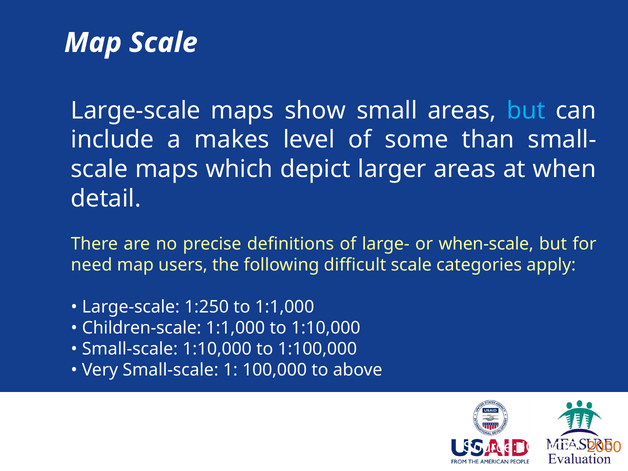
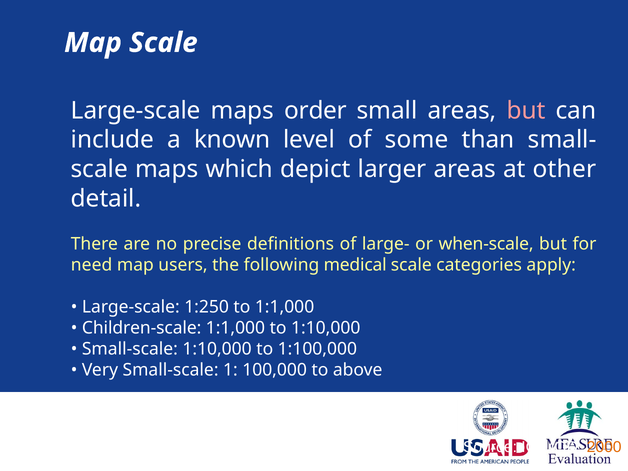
show: show -> order (316, 111)
but colour: light blue -> pink (526, 111)
makes: makes -> known (232, 140)
when: when -> other (565, 169)
difficult: difficult -> medical (355, 265)
